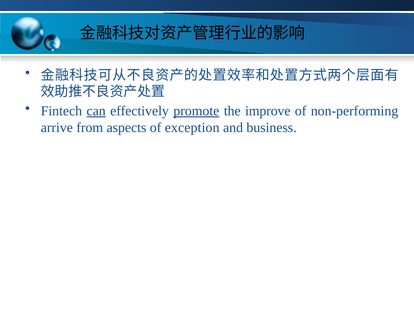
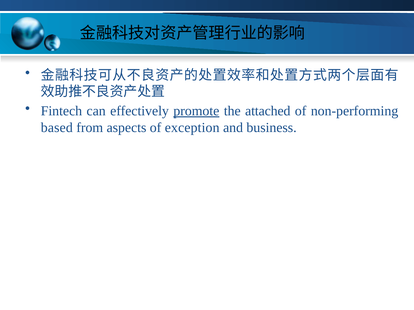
can underline: present -> none (96, 111)
improve: improve -> attached (268, 111)
arrive: arrive -> based (57, 128)
